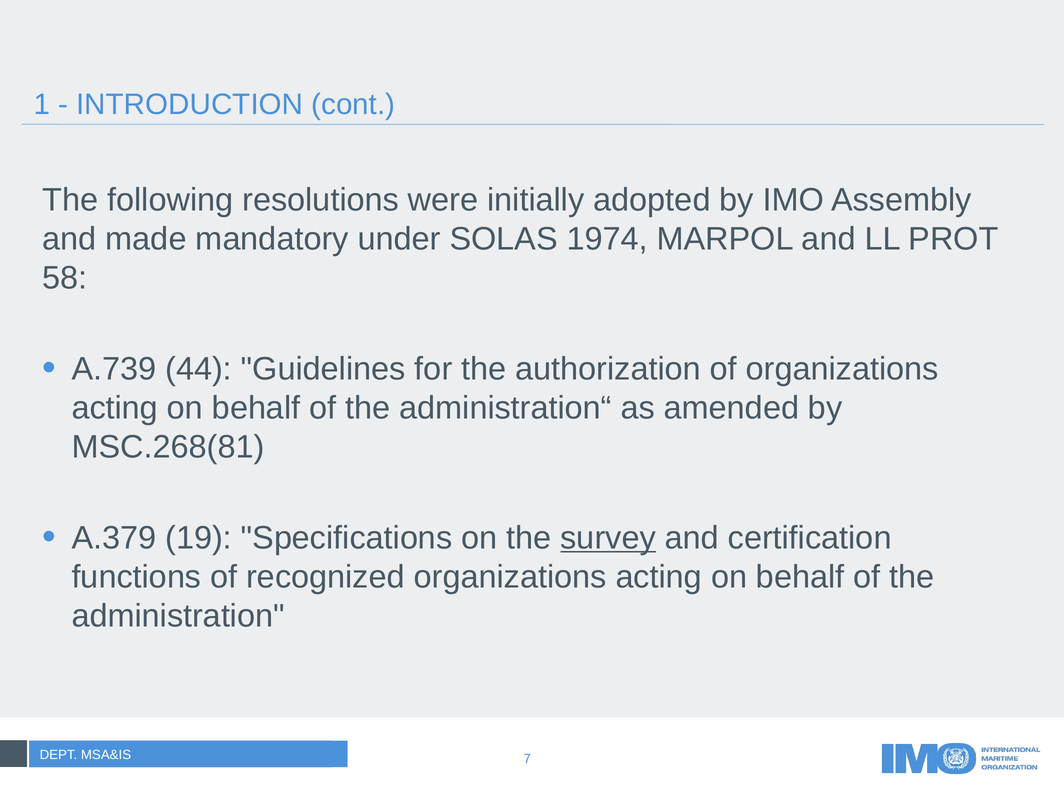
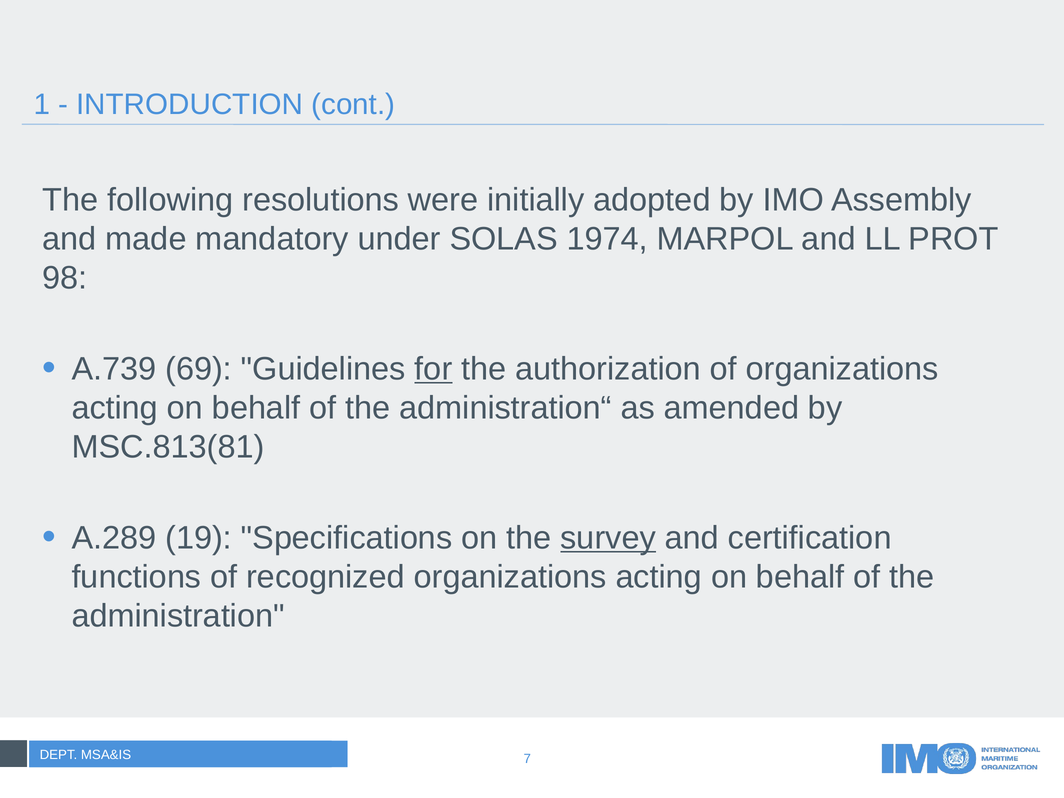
58: 58 -> 98 (65, 278)
44: 44 -> 69 (199, 369)
for underline: none -> present (433, 369)
MSC.268(81: MSC.268(81 -> MSC.813(81 (168, 447)
A.379: A.379 -> A.289 (114, 538)
